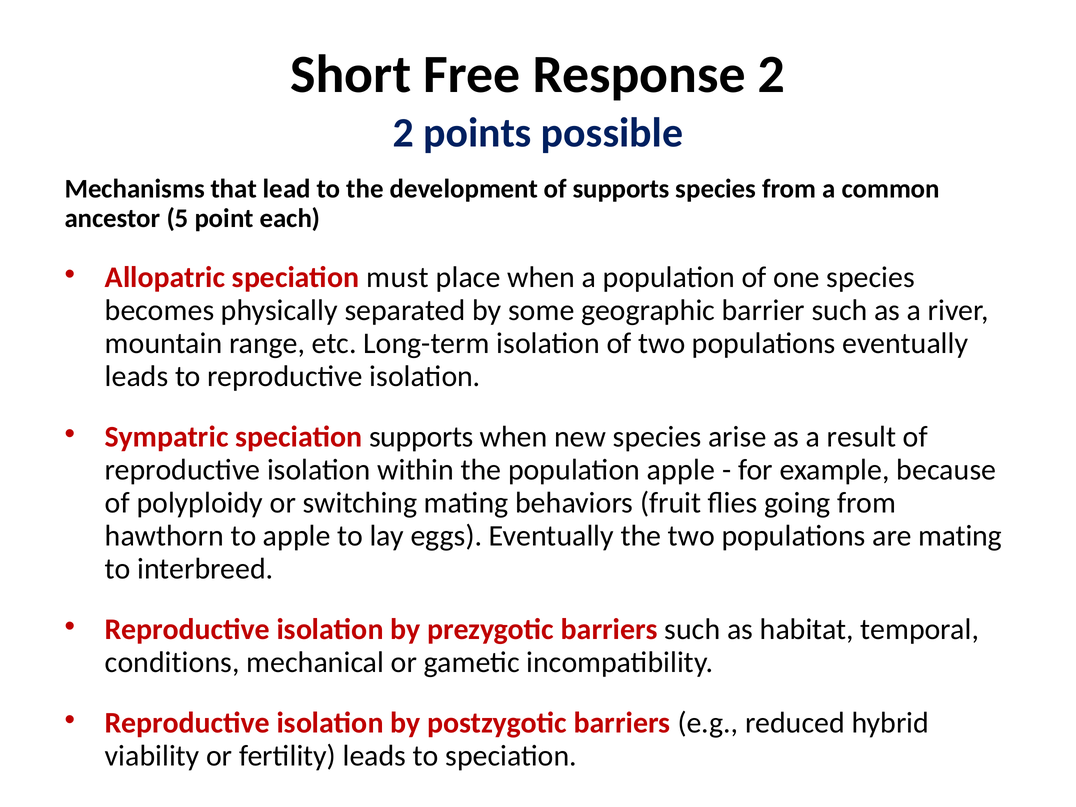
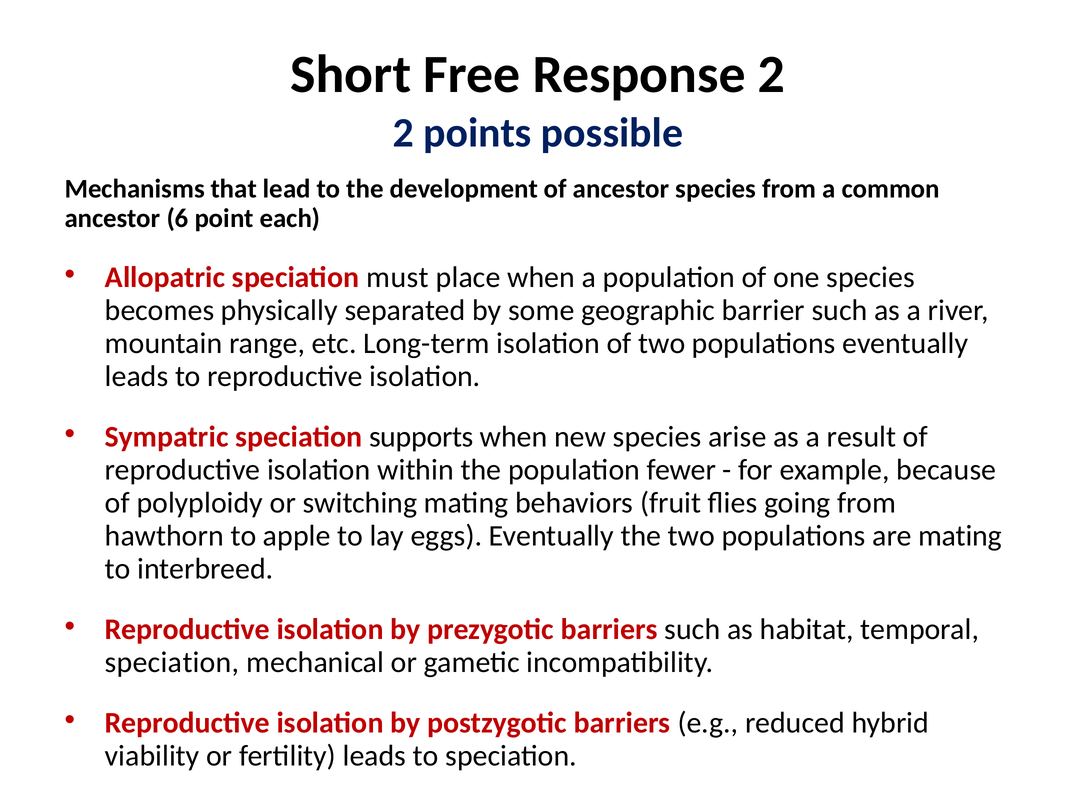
of supports: supports -> ancestor (621, 189)
5: 5 -> 6 (178, 219)
population apple: apple -> fewer (681, 470)
conditions: conditions -> speciation (172, 662)
